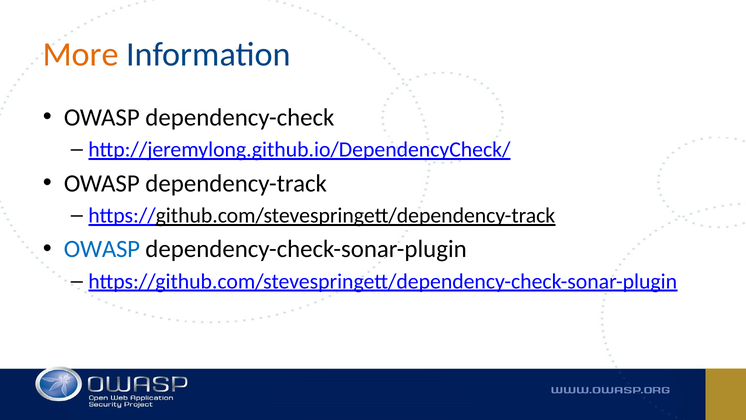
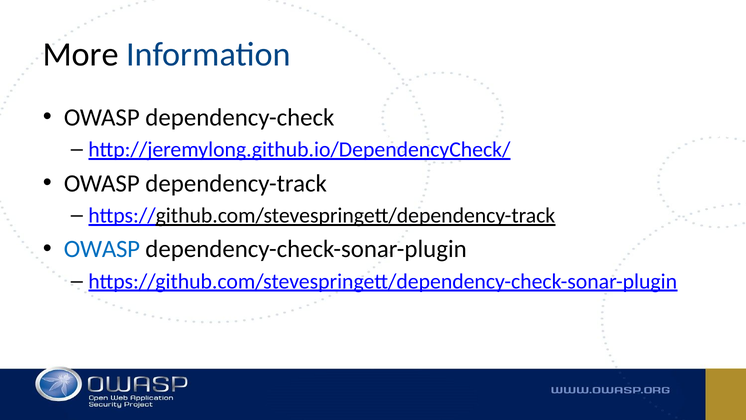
More colour: orange -> black (81, 54)
